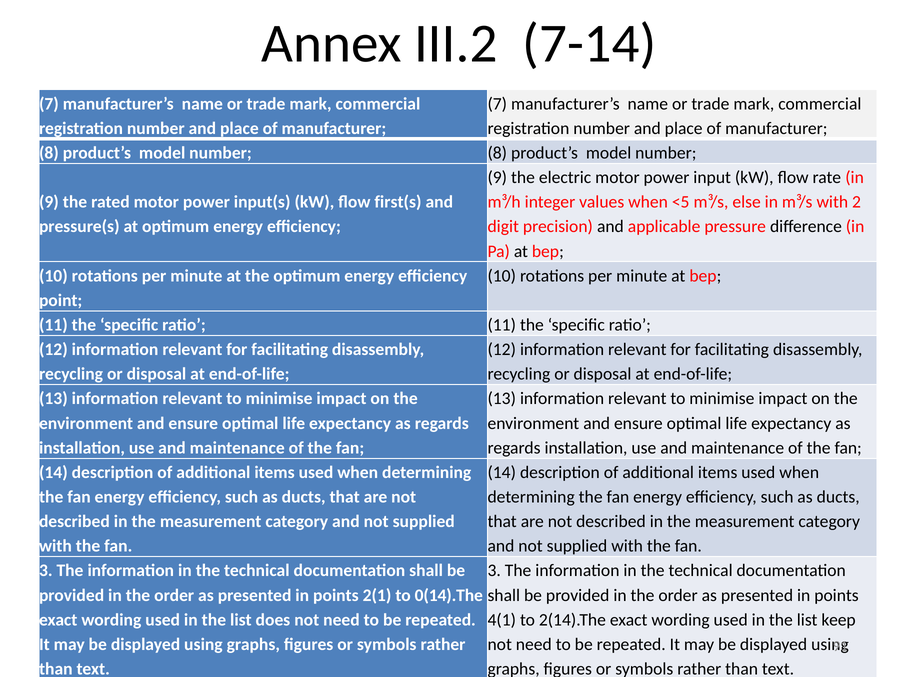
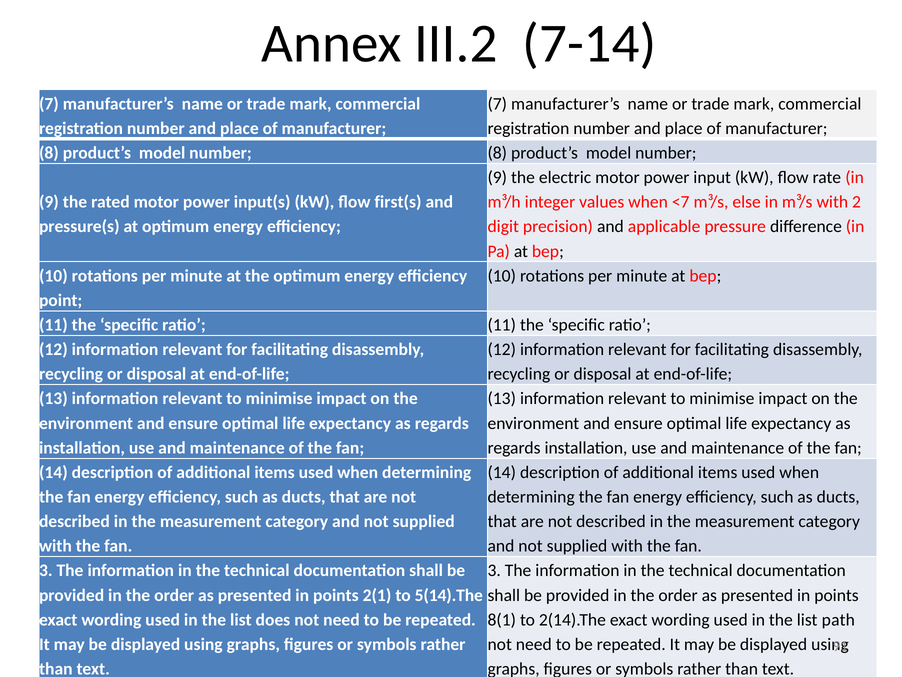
<5: <5 -> <7 (681, 202)
0(14).The: 0(14).The -> 5(14).The (449, 595)
4(1: 4(1 -> 8(1 (502, 619)
keep: keep -> path (838, 619)
